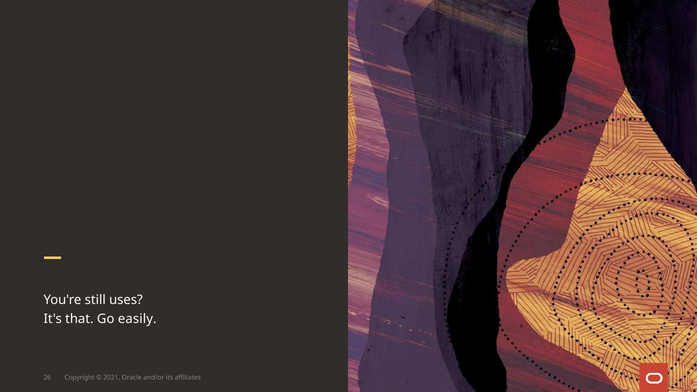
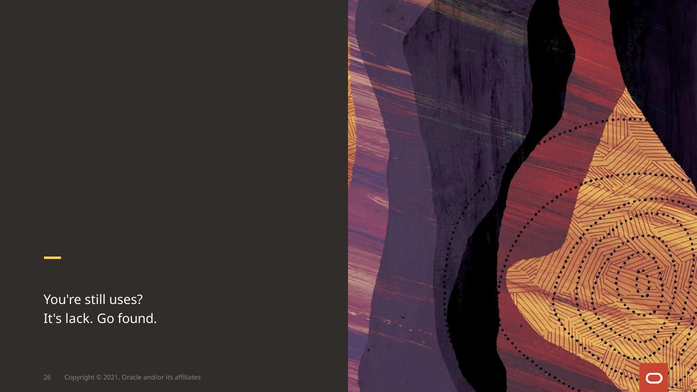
that: that -> lack (79, 319)
easily: easily -> found (137, 319)
